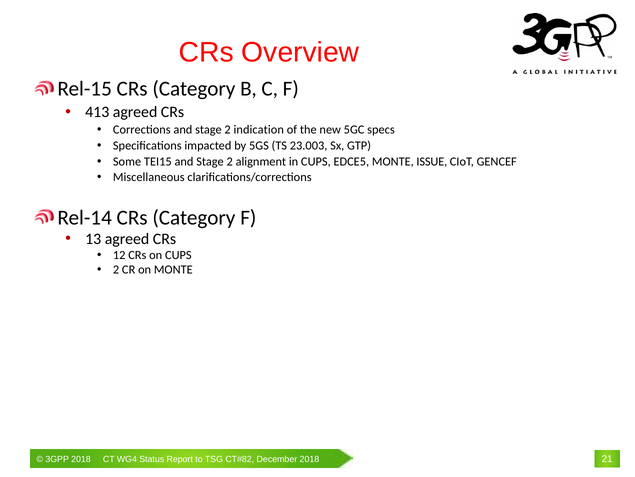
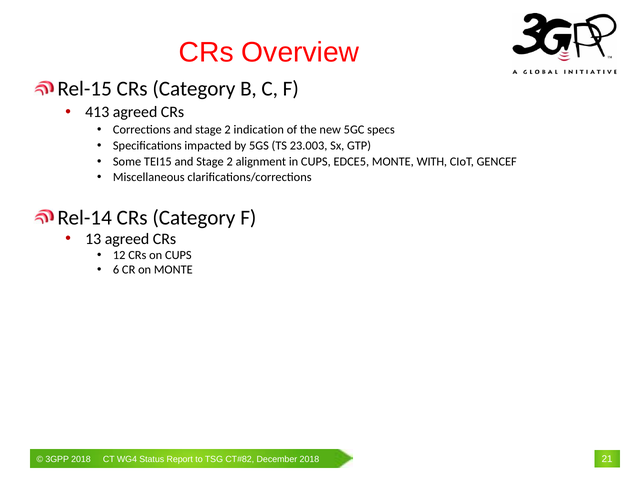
ISSUE: ISSUE -> WITH (432, 161)
2: 2 -> 6 (116, 269)
